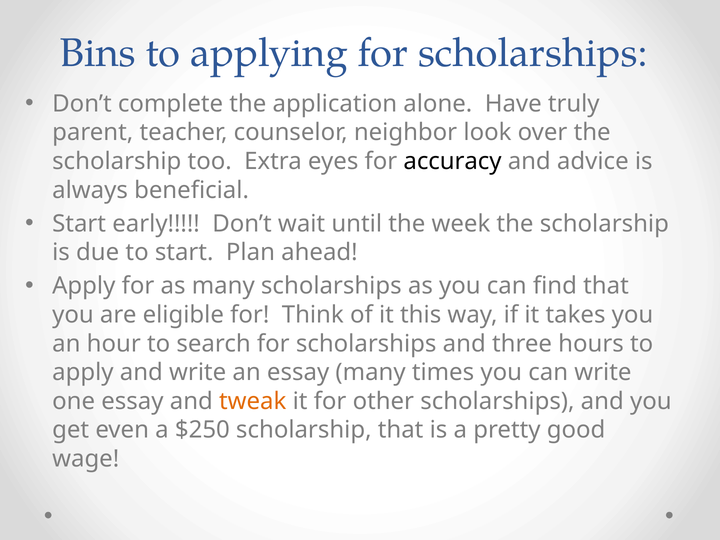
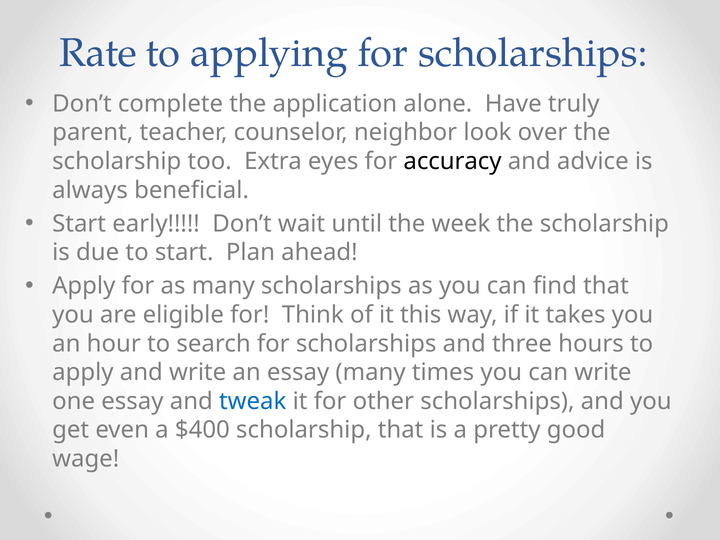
Bins: Bins -> Rate (98, 53)
tweak colour: orange -> blue (253, 401)
$250: $250 -> $400 (202, 430)
